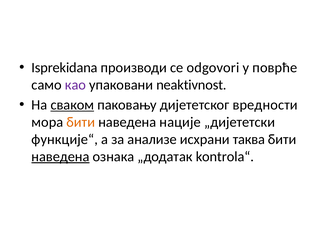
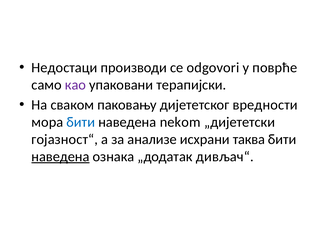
Isprekidana: Isprekidana -> Недостаци (64, 68)
neaktivnost: neaktivnost -> терапијски (191, 85)
сваком underline: present -> none (72, 105)
бити colour: orange -> blue (81, 122)
нације: нације -> nekom (180, 122)
функције“: функције“ -> гојазност“ (65, 140)
kontrola“: kontrola“ -> дивљач“ (225, 157)
